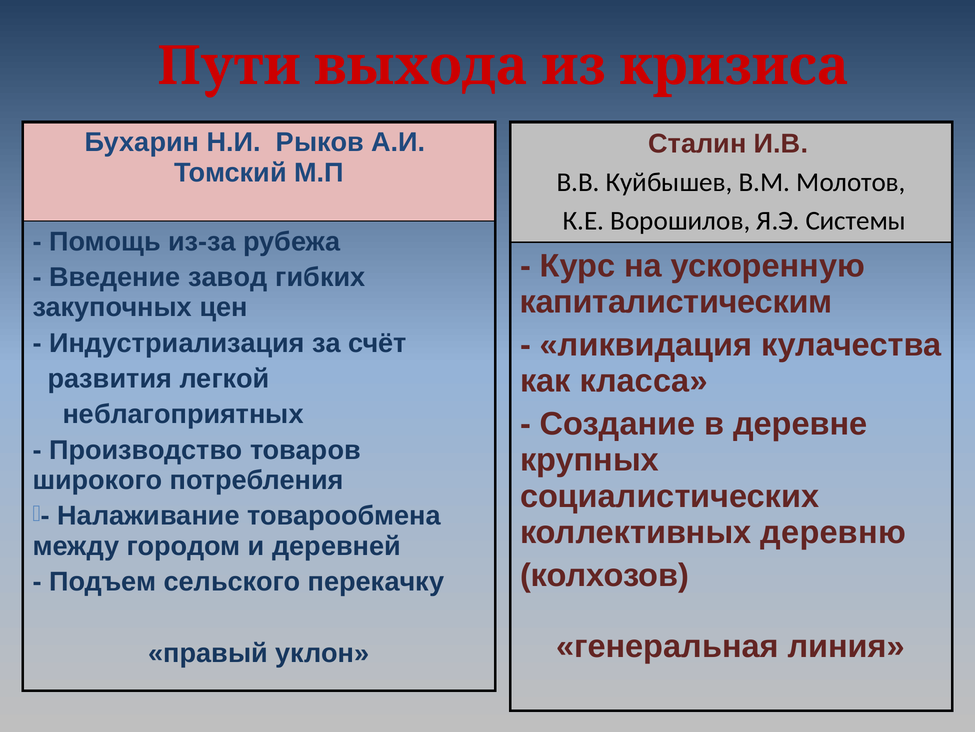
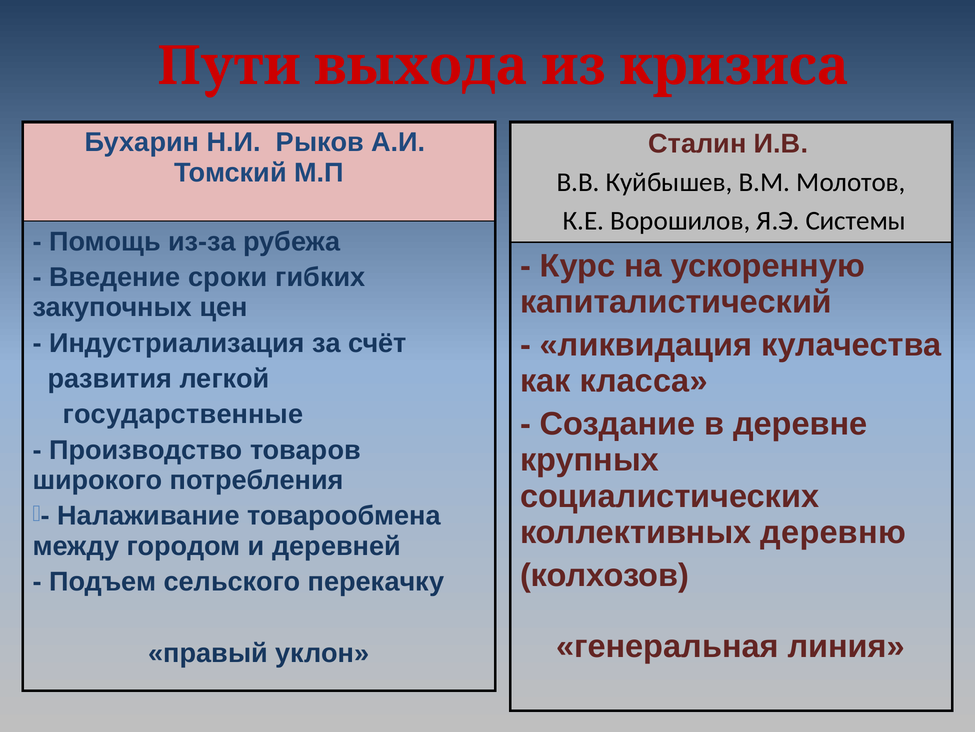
завод: завод -> сроки (228, 277)
капиталистическим: капиталистическим -> капиталистический (676, 302)
неблагоприятных: неблагоприятных -> государственные (183, 414)
